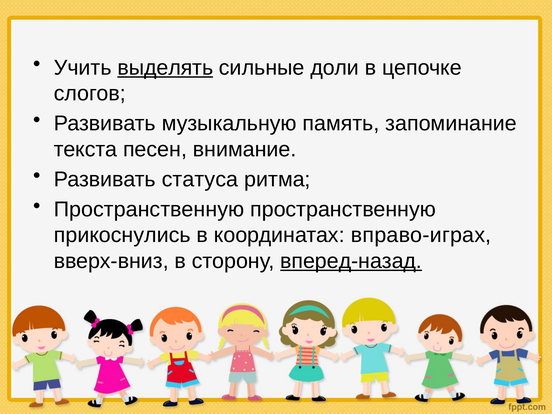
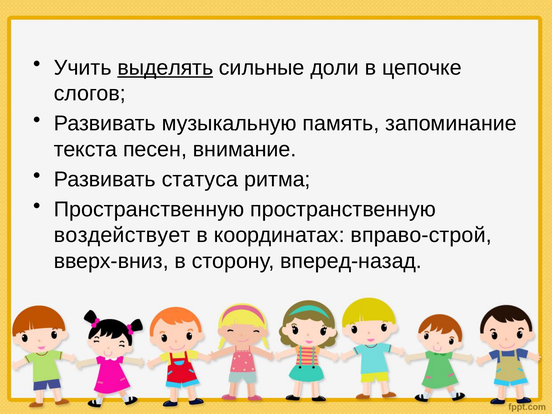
прикоснулись: прикоснулись -> воздействует (122, 235)
вправо-играх: вправо-играх -> вправо-строй (421, 235)
вперед-назад underline: present -> none (351, 261)
